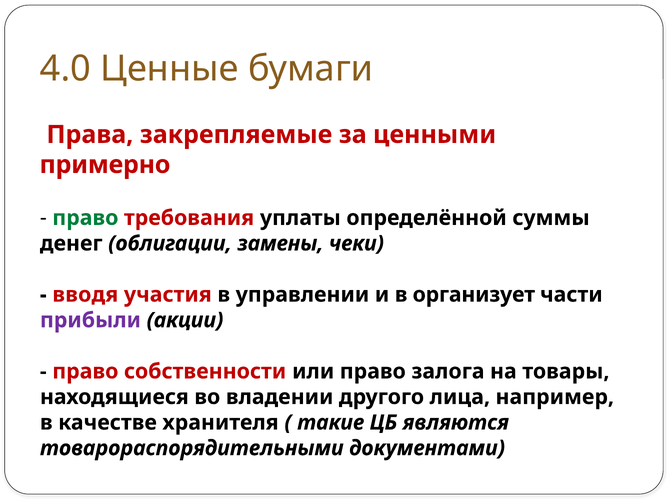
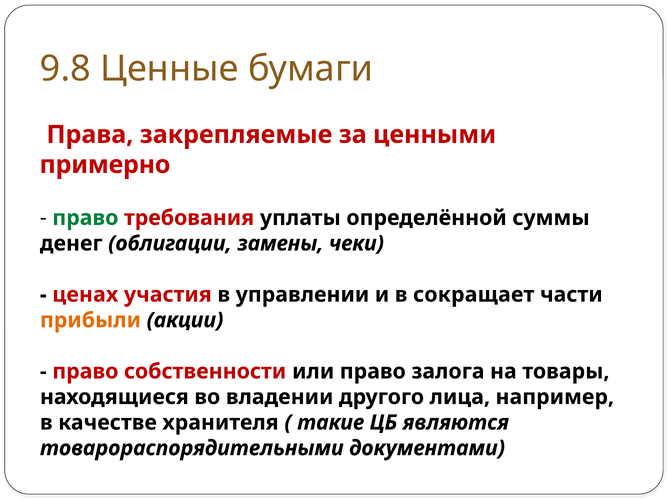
4.0: 4.0 -> 9.8 (66, 69)
вводя: вводя -> ценах (85, 295)
организует: организует -> сокращает (474, 295)
прибыли colour: purple -> orange (90, 320)
